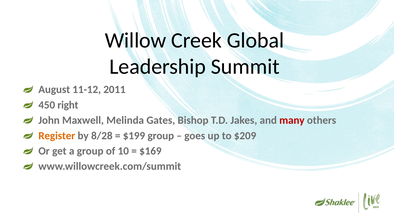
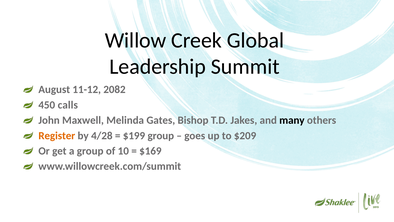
2011: 2011 -> 2082 (114, 89)
right: right -> calls (68, 105)
many colour: red -> black (292, 120)
8/28: 8/28 -> 4/28 (102, 135)
